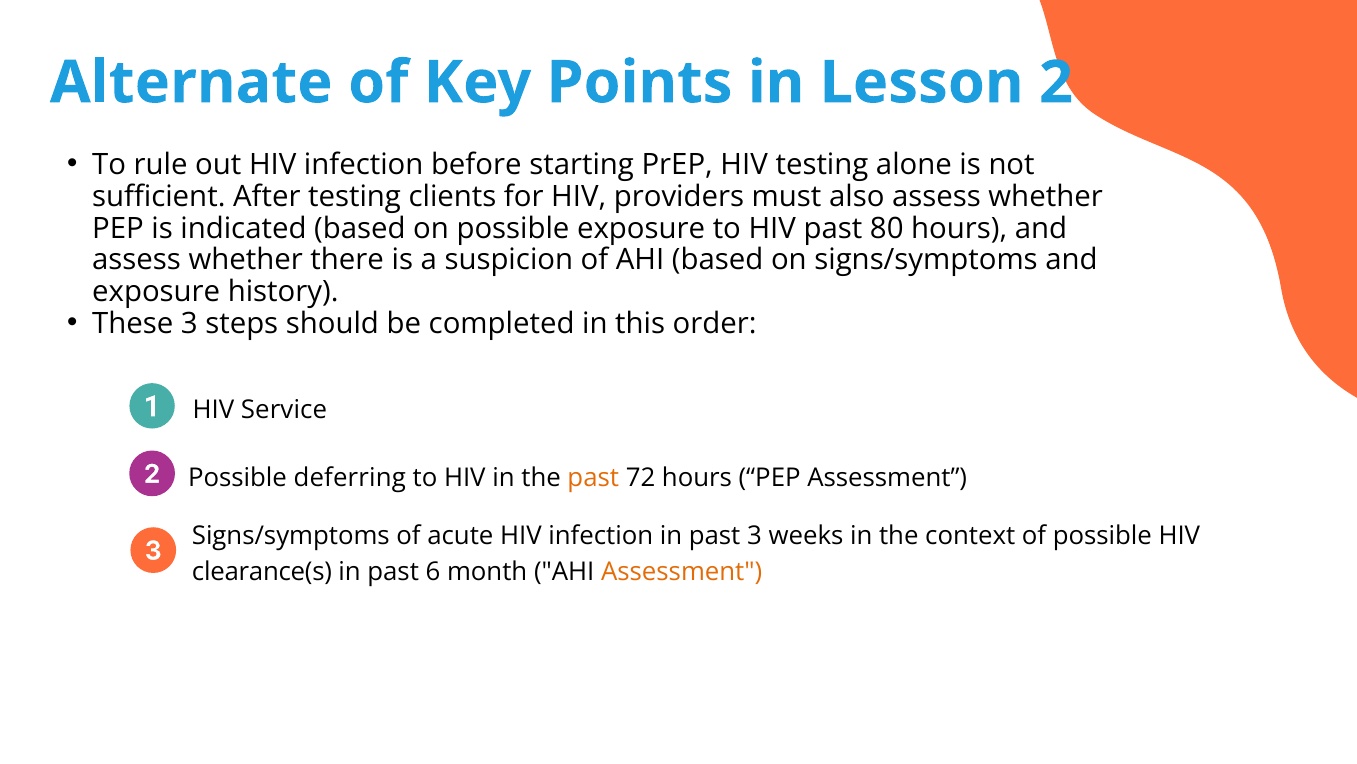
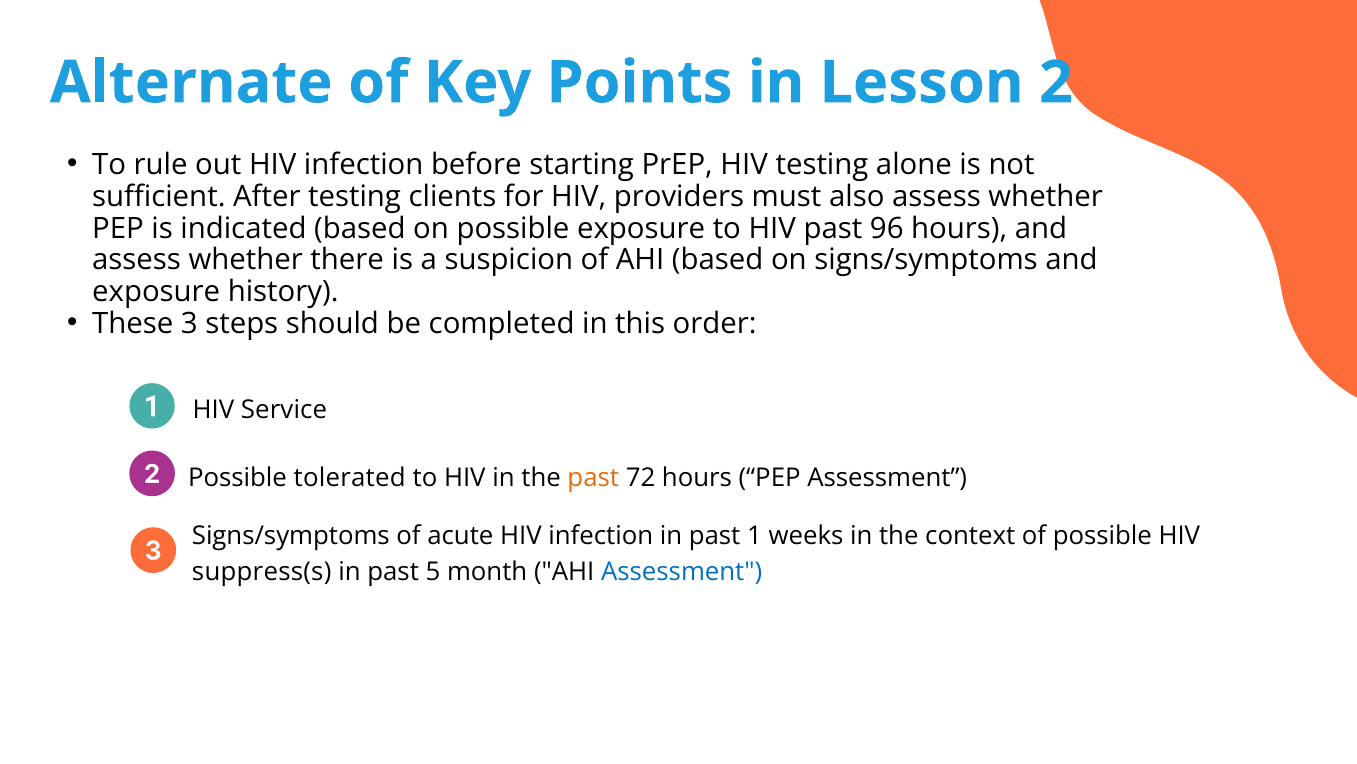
80: 80 -> 96 (887, 228)
deferring: deferring -> tolerated (350, 478)
past 3: 3 -> 1 (754, 536)
clearance(s: clearance(s -> suppress(s (262, 572)
6: 6 -> 5 (433, 572)
Assessment colour: orange -> blue (682, 572)
